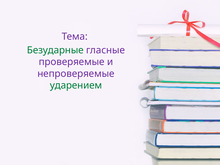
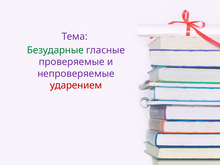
ударением colour: green -> red (76, 85)
